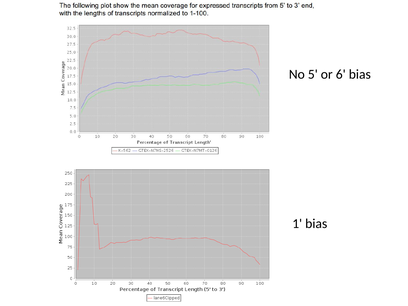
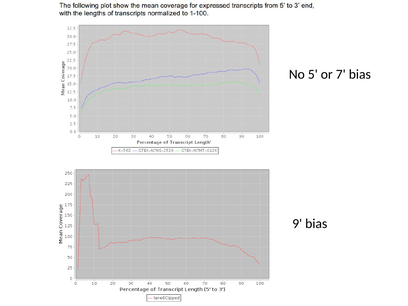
6: 6 -> 7 (341, 74)
1: 1 -> 9 (297, 224)
